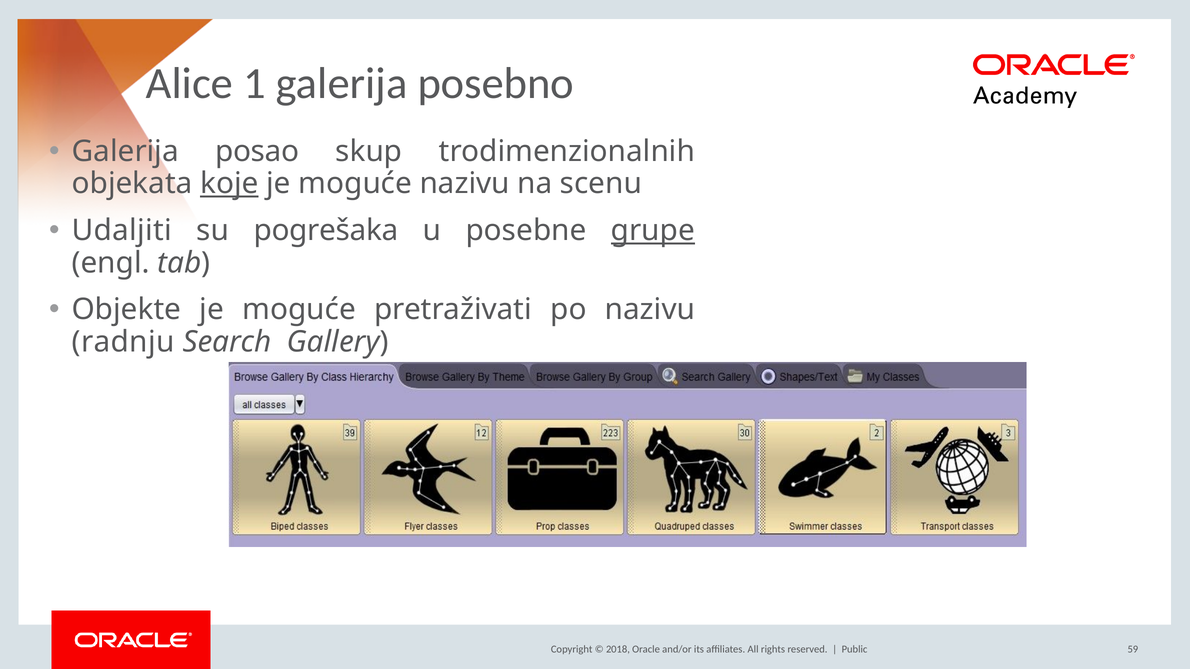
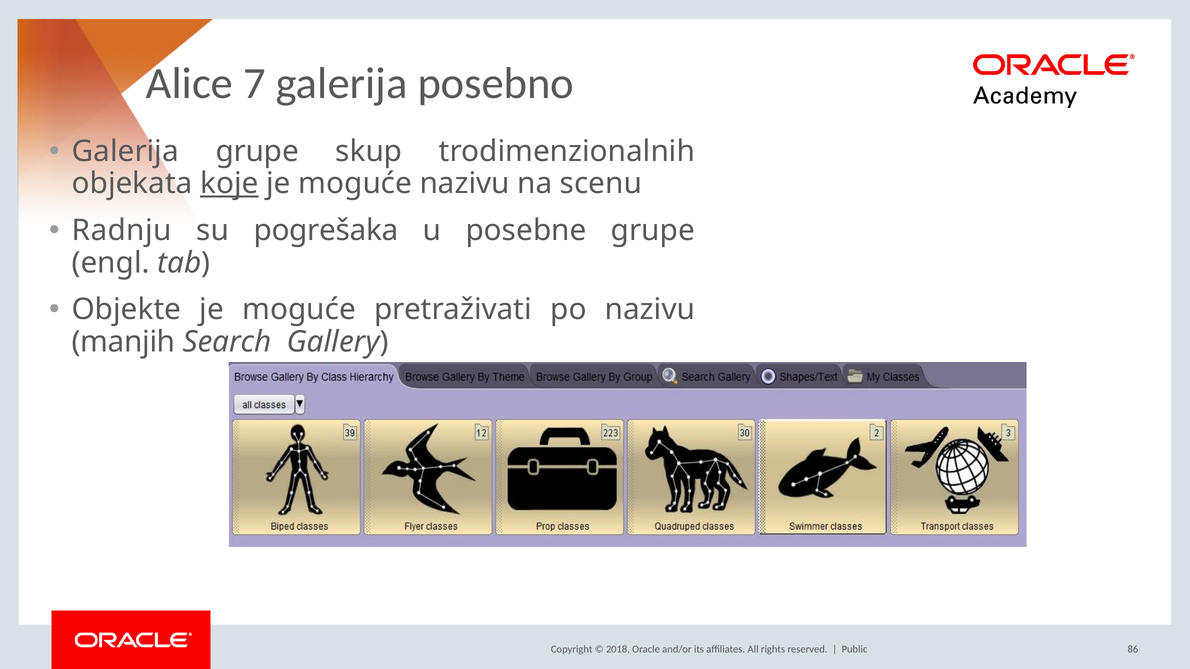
1: 1 -> 7 (255, 84)
Galerija posao: posao -> grupe (257, 152)
Udaljiti: Udaljiti -> Radnju (122, 231)
grupe underline: present -> none (653, 231)
radnju: radnju -> manjih (123, 342)
59: 59 -> 86 (1133, 650)
